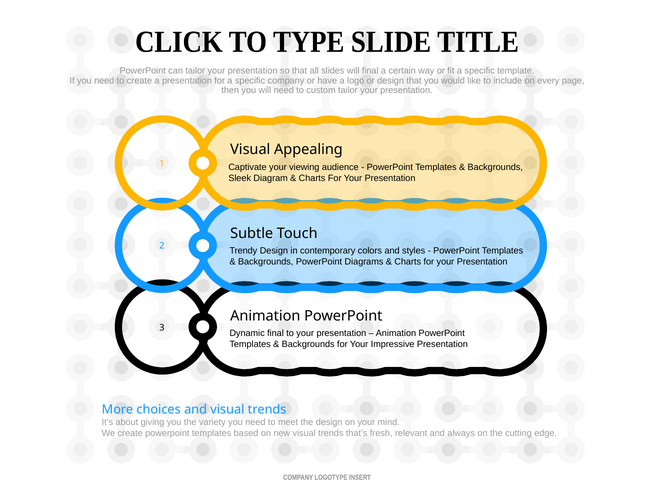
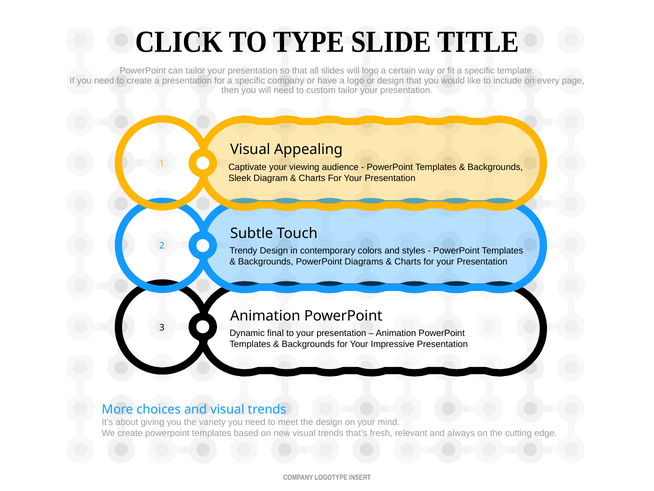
will final: final -> logo (370, 71)
